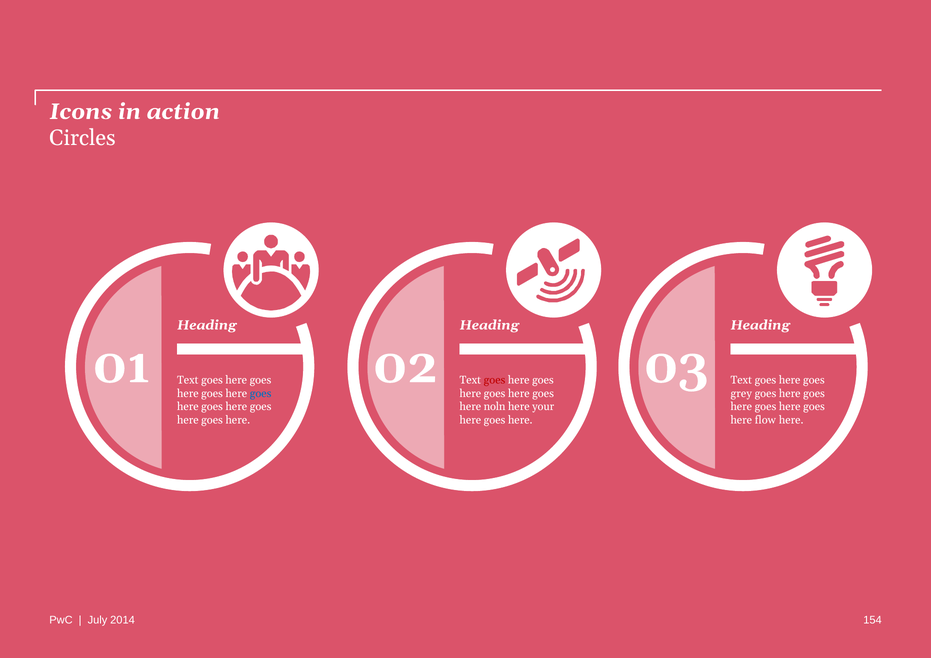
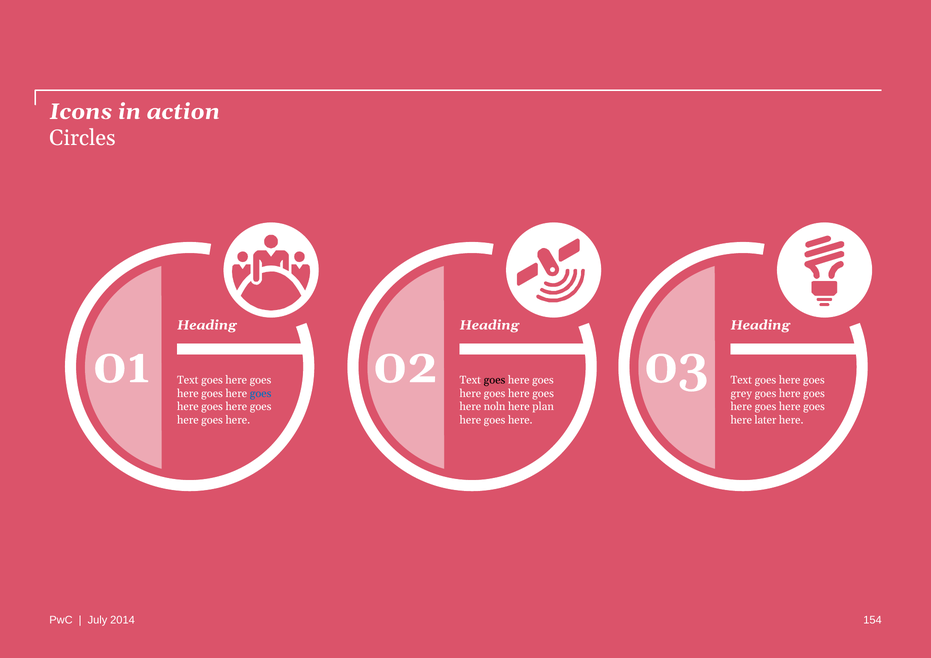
goes colour: red -> black (495, 380)
your: your -> plan (543, 407)
flow: flow -> later (766, 420)
